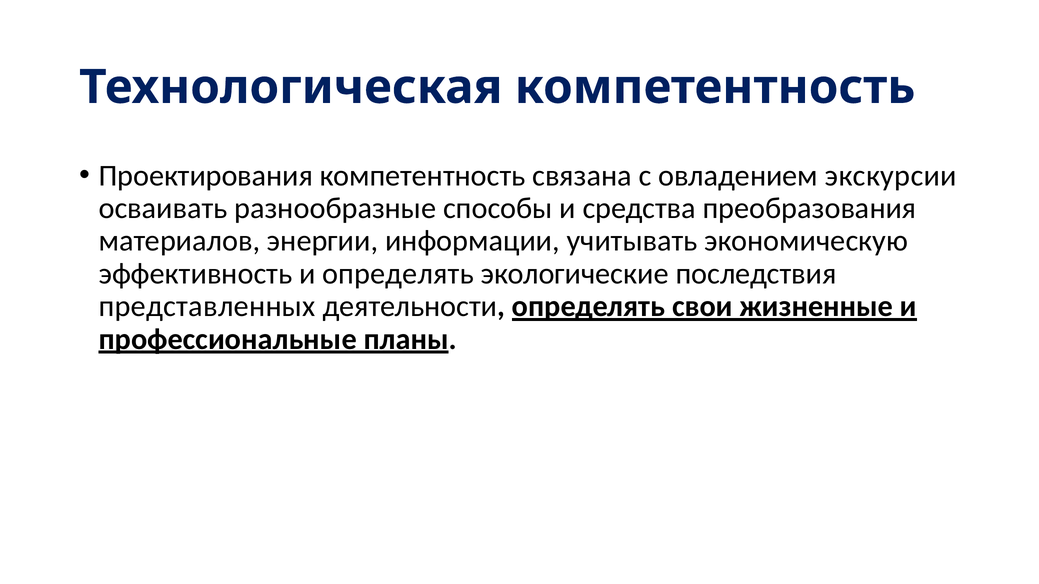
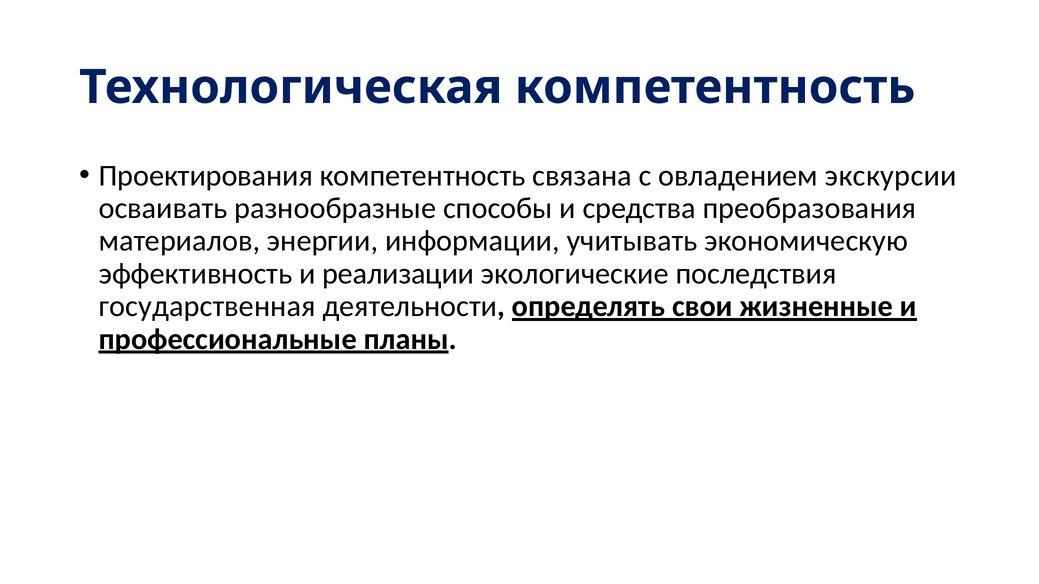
и определять: определять -> реализации (398, 274)
представленных: представленных -> государственная (207, 307)
